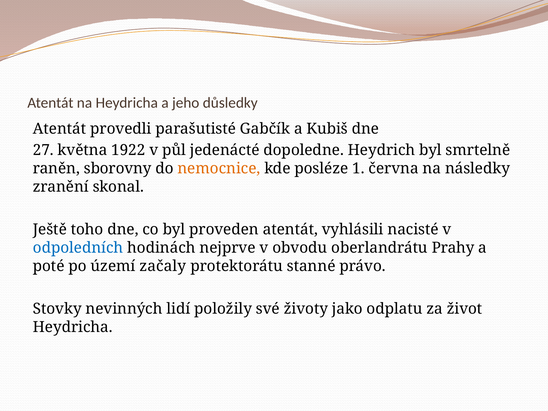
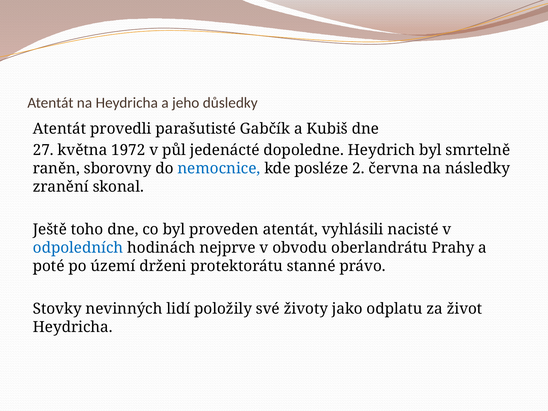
1922: 1922 -> 1972 (128, 150)
nemocnice colour: orange -> blue (219, 169)
1: 1 -> 2 (358, 169)
začaly: začaly -> drženi (163, 266)
